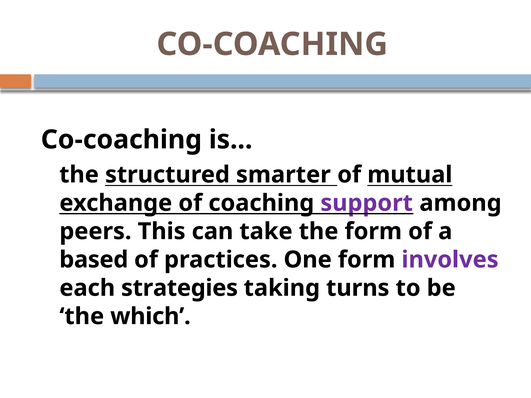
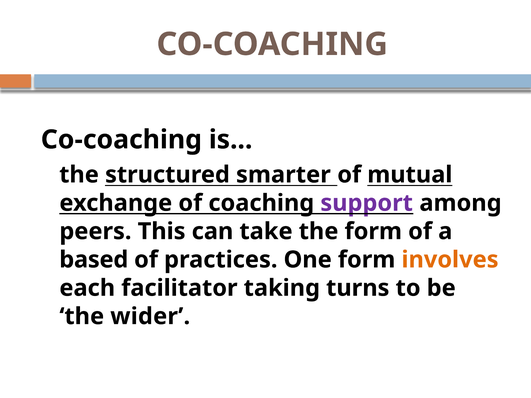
involves colour: purple -> orange (450, 260)
strategies: strategies -> facilitator (179, 288)
which: which -> wider (150, 317)
